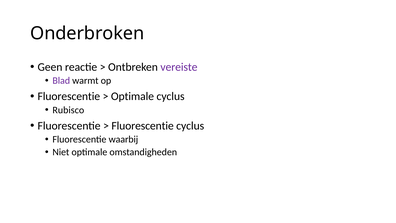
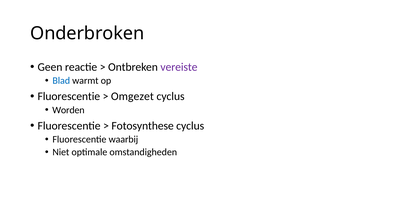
Blad colour: purple -> blue (61, 81)
Optimale: Optimale -> Omgezet (132, 96)
Rubisco: Rubisco -> Worden (68, 110)
Fluorescentie: Fluorescentie -> Fotosynthese (143, 126)
